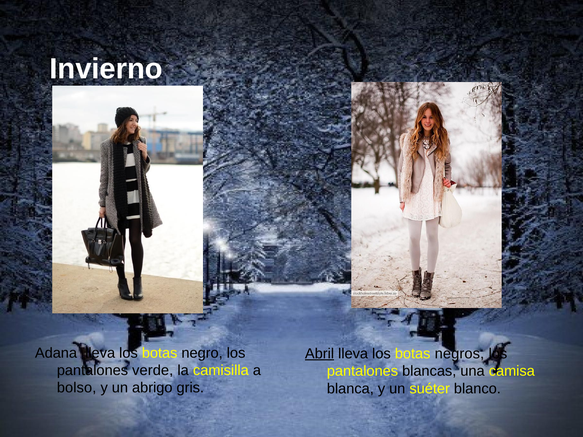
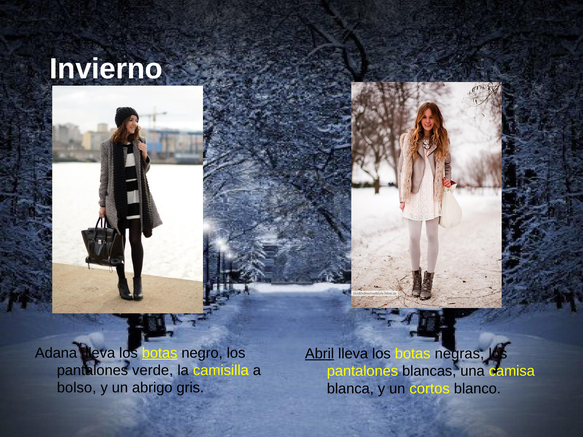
botas underline: none -> present (160, 353)
negros: negros -> negras (459, 354)
suéter: suéter -> cortos (430, 389)
